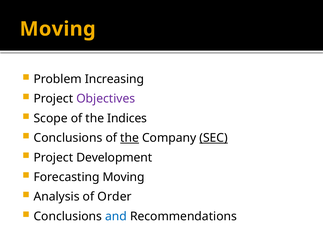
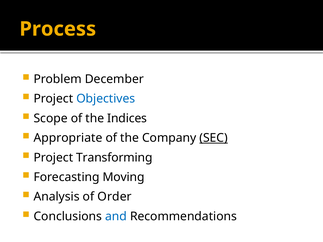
Moving: Moving -> Process (58, 29)
Increasing: Increasing -> December (114, 79)
Objectives colour: purple -> blue (106, 99)
Conclusions: Conclusions -> Appropriate (68, 138)
the underline: present -> none (130, 138)
Development: Development -> Transforming (114, 158)
